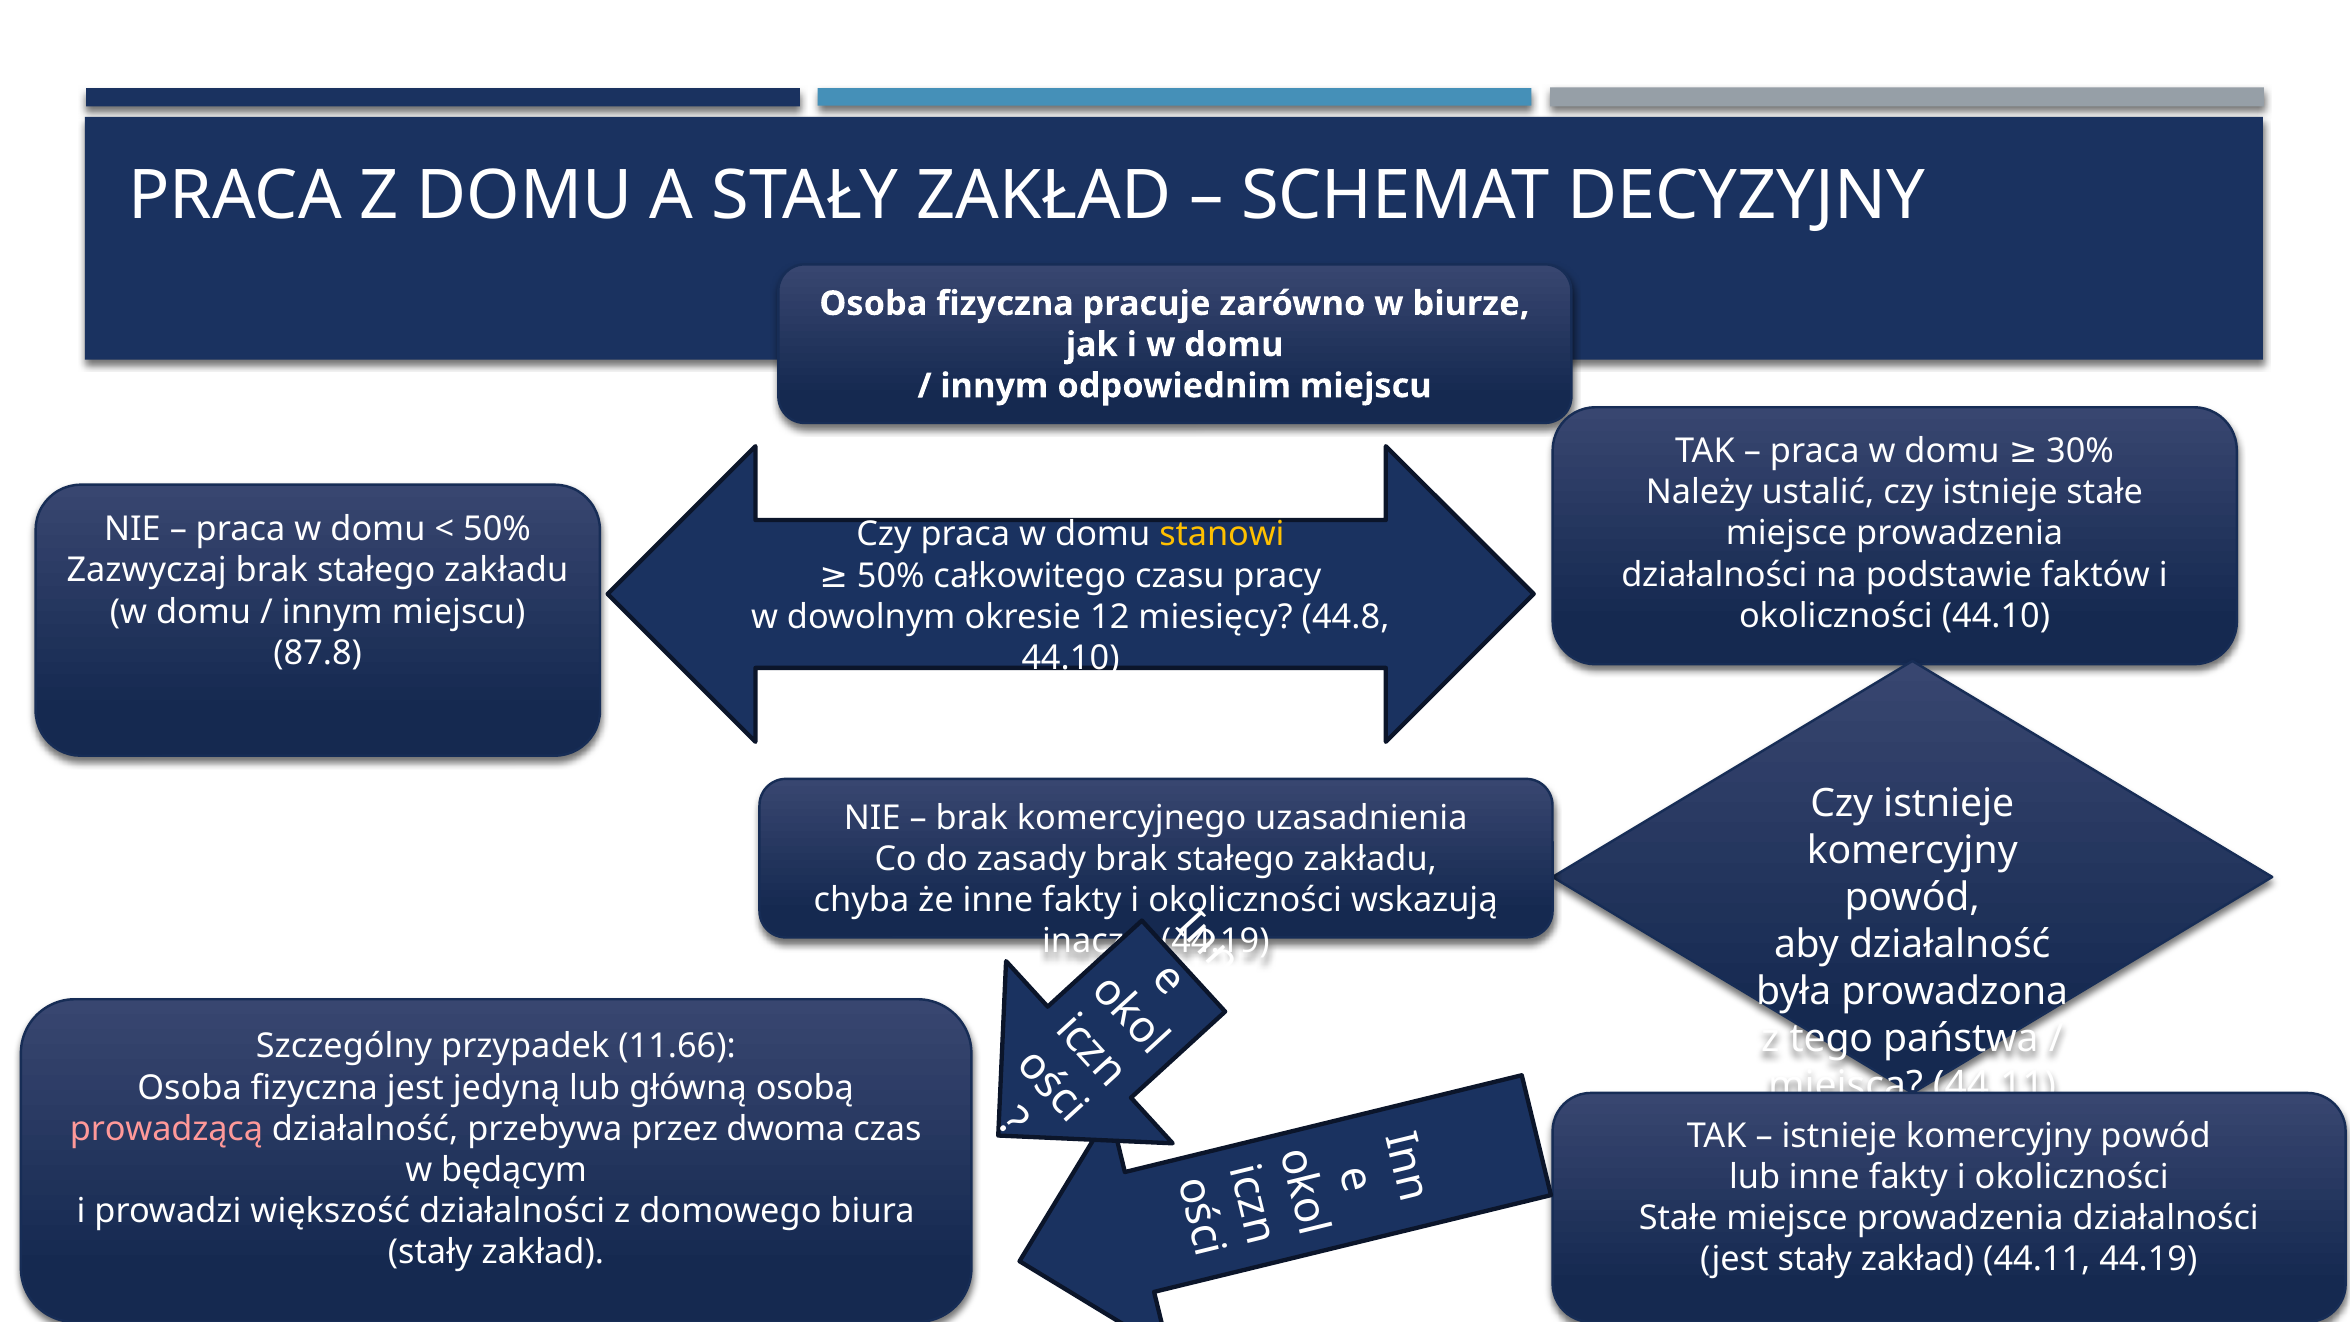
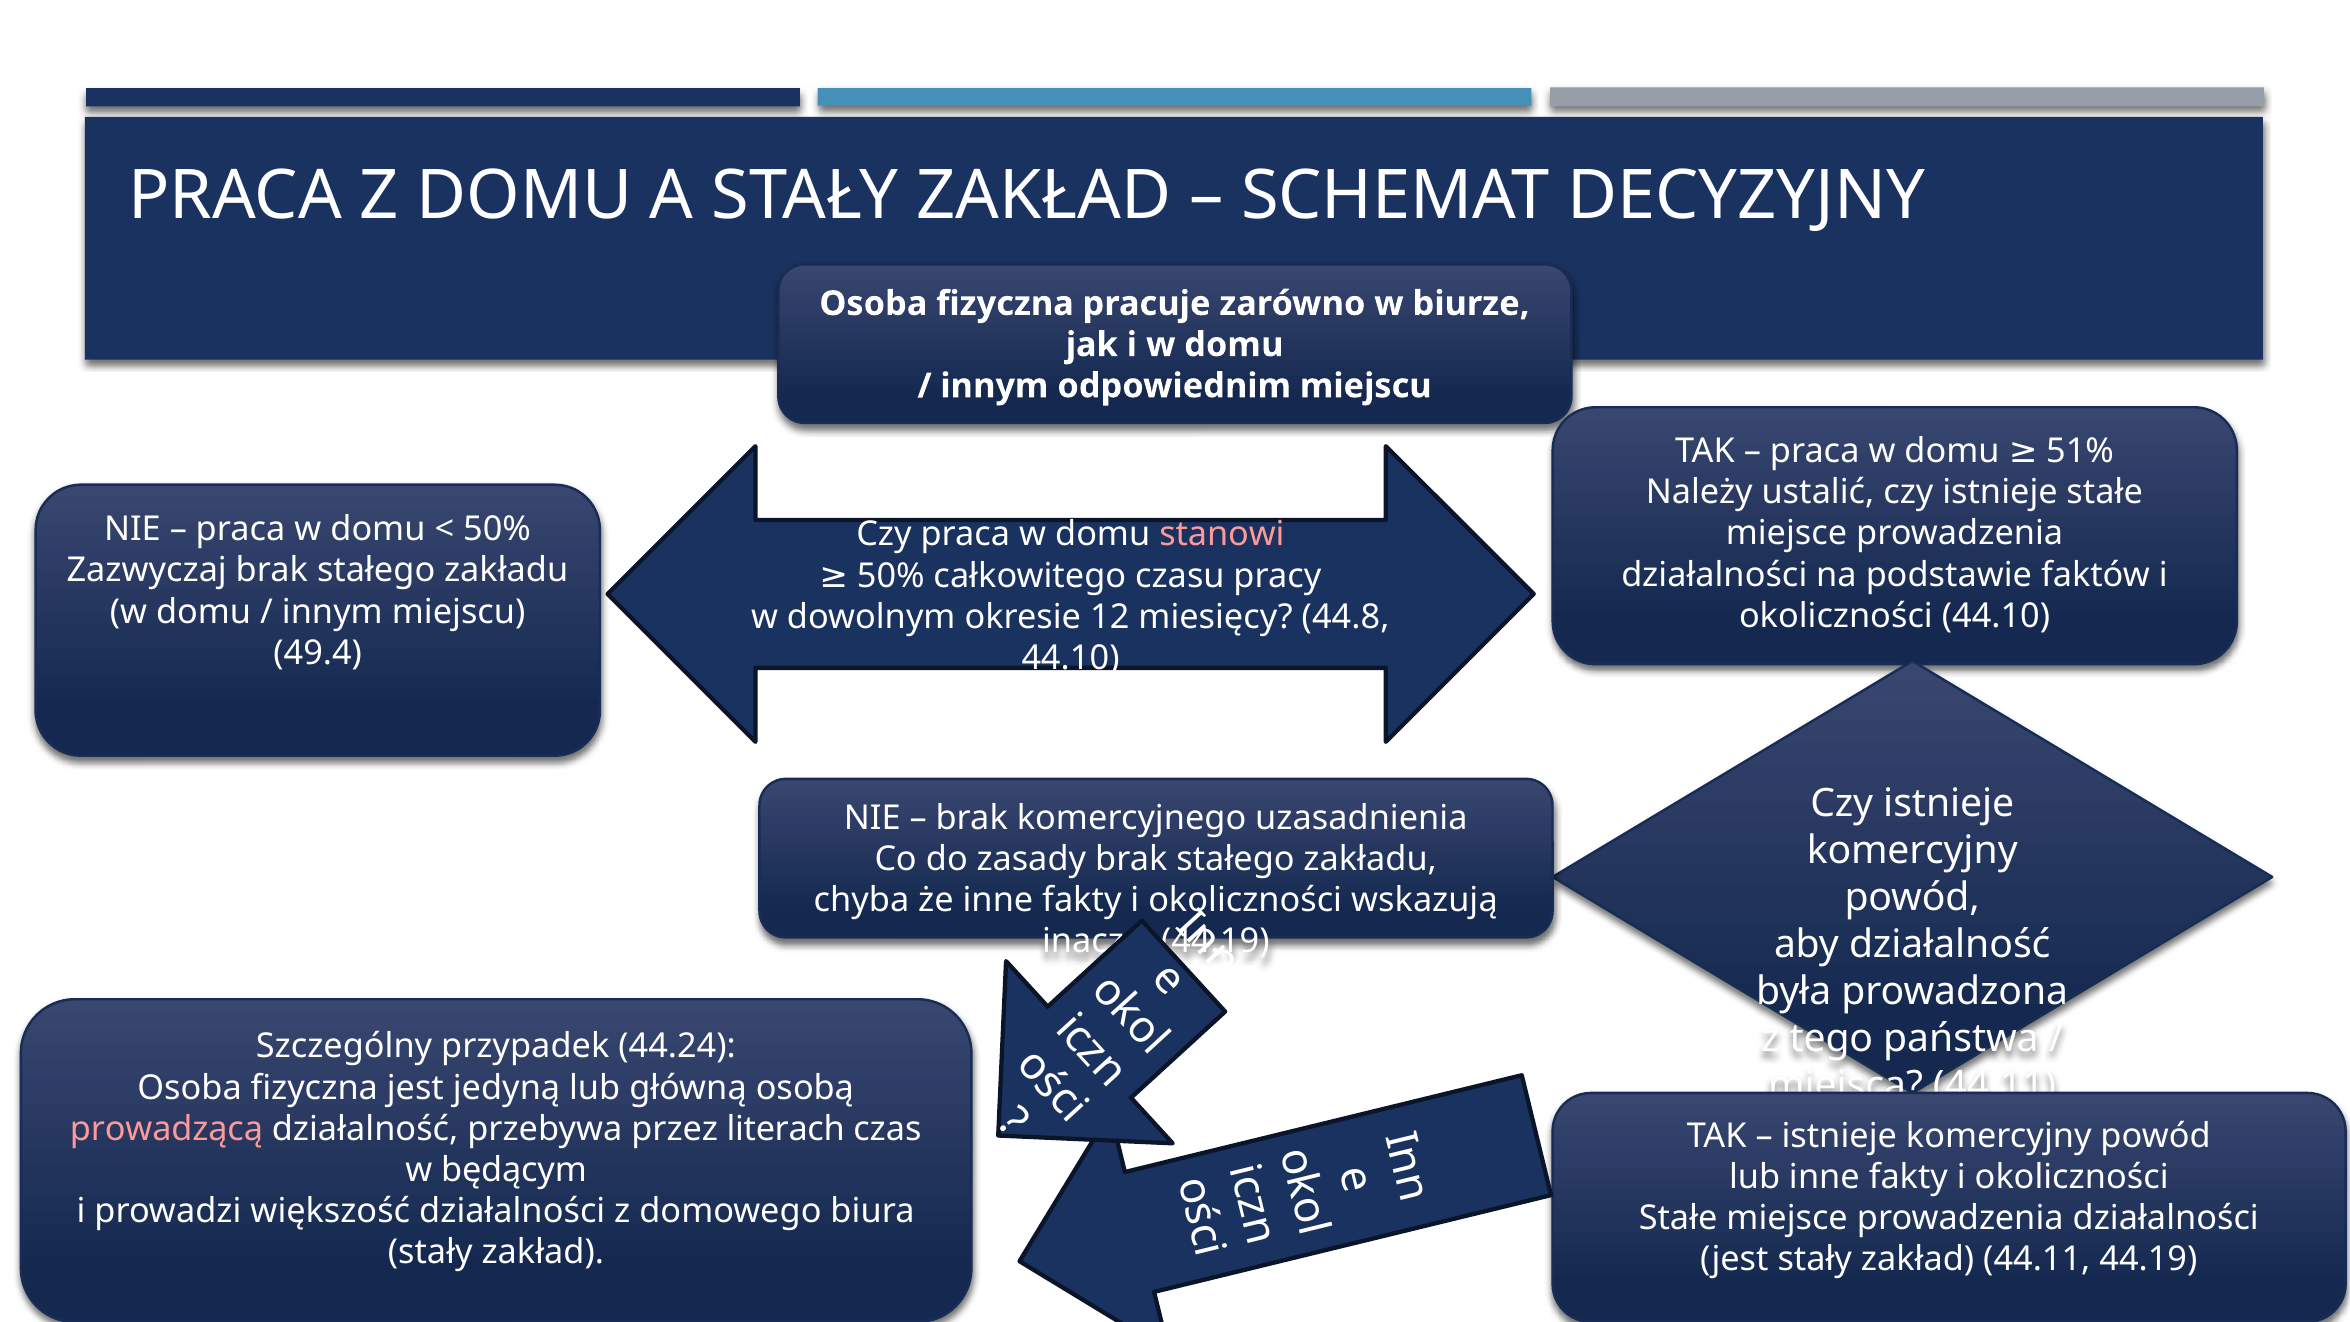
30%: 30% -> 51% (2080, 451)
stanowi colour: yellow -> pink (1222, 535)
87.8: 87.8 -> 49.4 (318, 653)
11.66: 11.66 -> 44.24 (677, 1047)
dwoma: dwoma -> literach (786, 1129)
